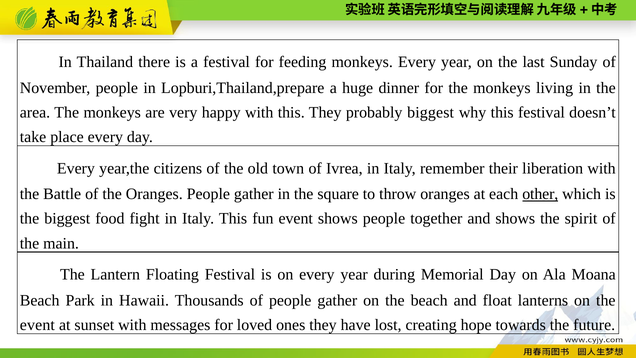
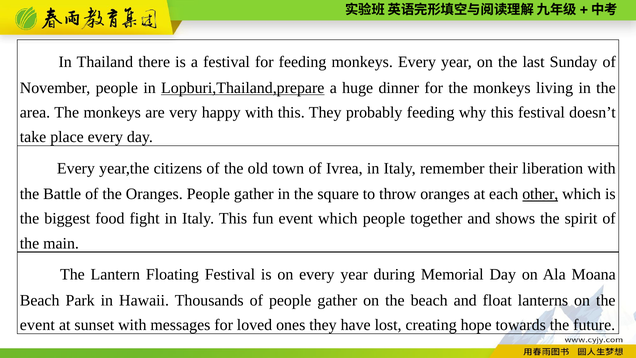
Lopburi,Thailand,prepare underline: none -> present (243, 88)
probably biggest: biggest -> feeding (431, 112)
event shows: shows -> which (338, 219)
